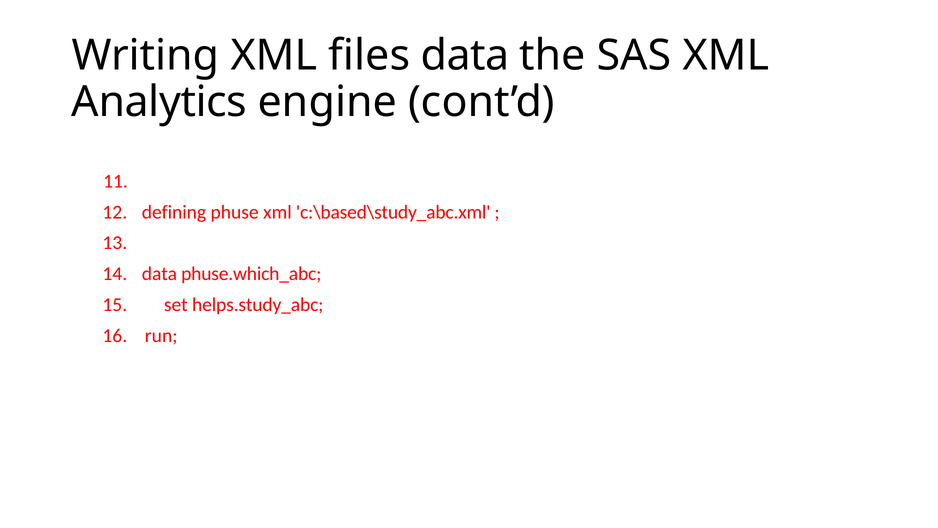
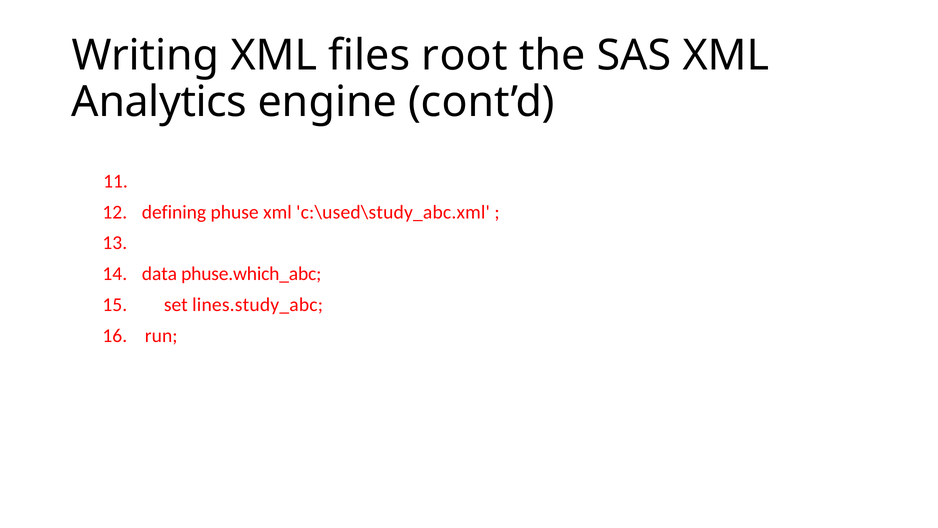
files data: data -> root (465, 56)
c:\based\study_abc.xml: c:\based\study_abc.xml -> c:\used\study_abc.xml (393, 212)
helps.study_abc: helps.study_abc -> lines.study_abc (258, 305)
